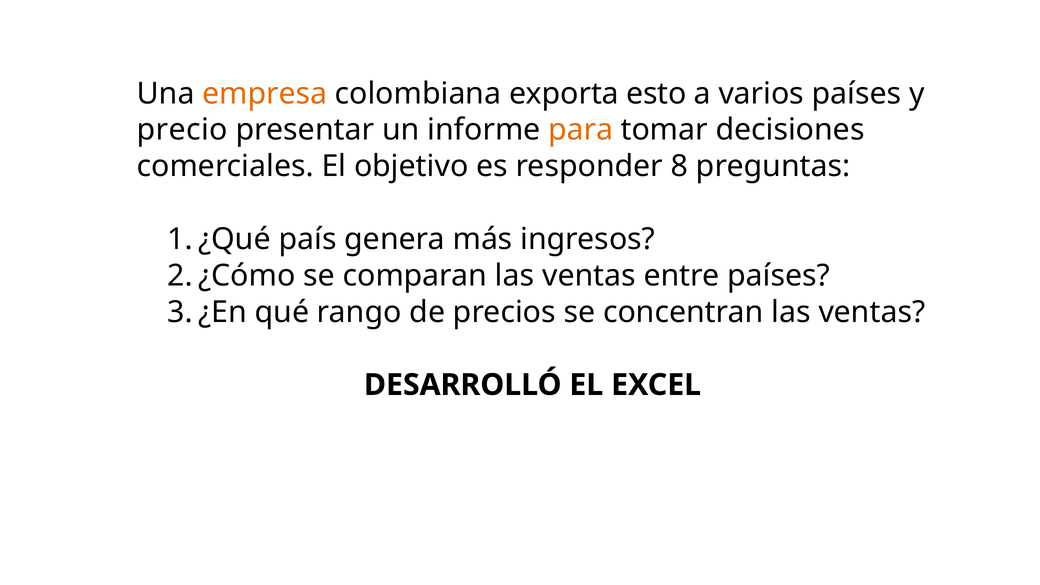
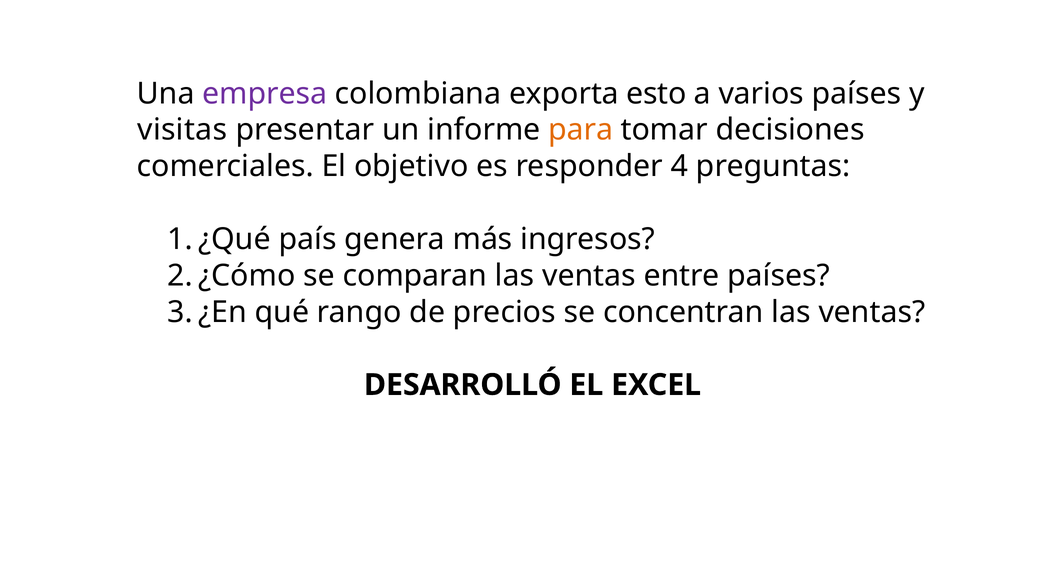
empresa colour: orange -> purple (265, 94)
precio: precio -> visitas (182, 130)
8: 8 -> 4 (679, 166)
